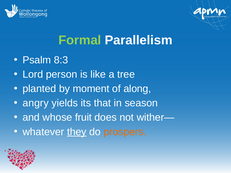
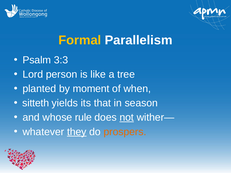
Formal colour: light green -> yellow (80, 40)
8:3: 8:3 -> 3:3 (61, 60)
along: along -> when (137, 89)
angry: angry -> sitteth (36, 103)
fruit: fruit -> rule (83, 118)
not underline: none -> present (127, 118)
